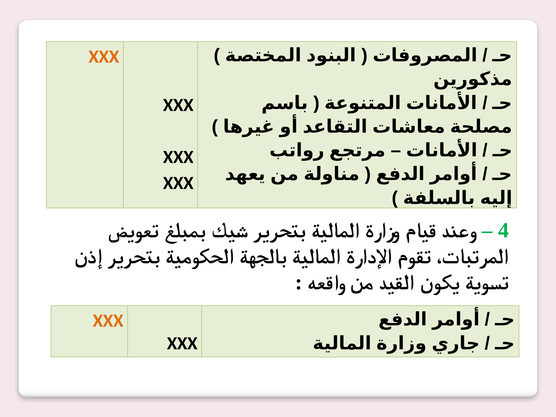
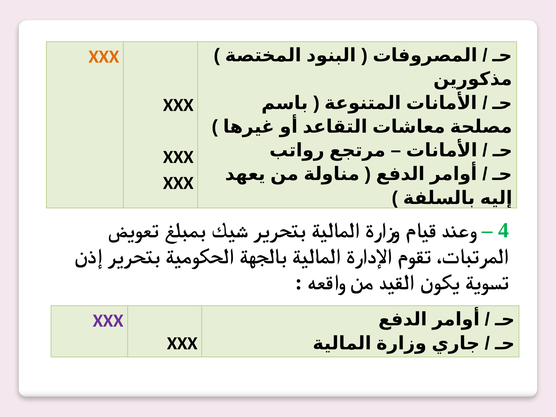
XXX colour: orange -> purple (108, 321)
